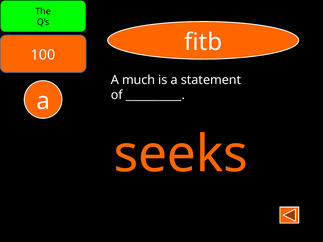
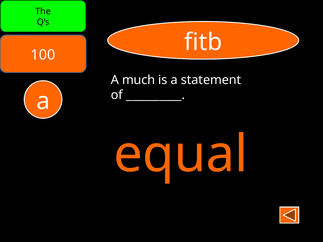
seeks: seeks -> equal (181, 155)
